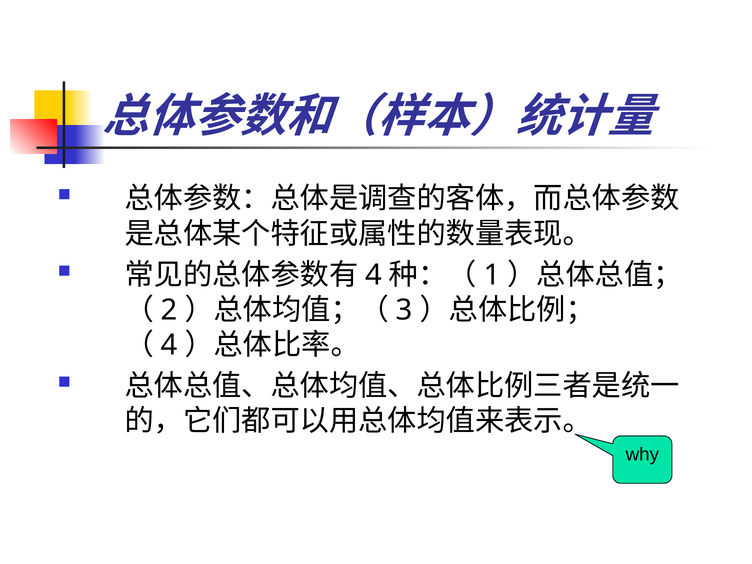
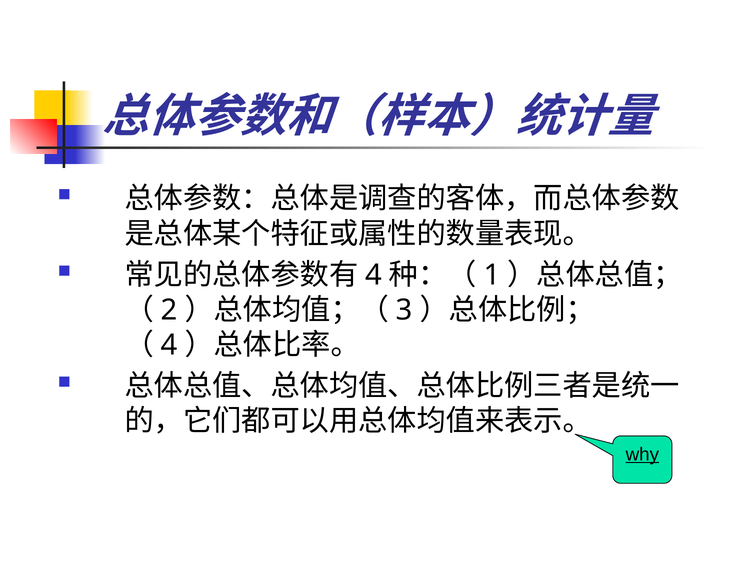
why underline: none -> present (642, 455)
